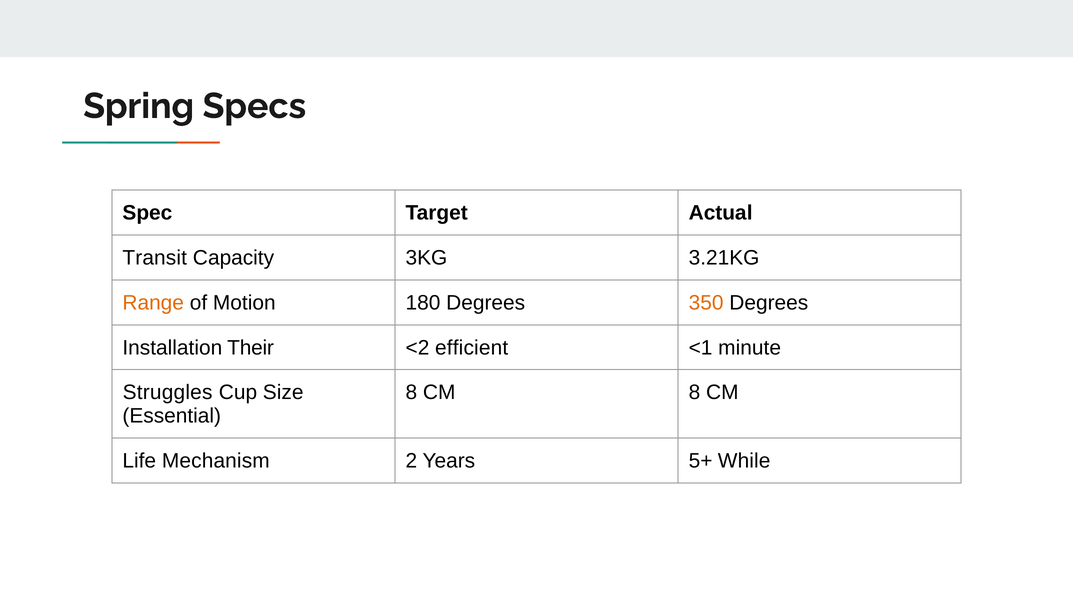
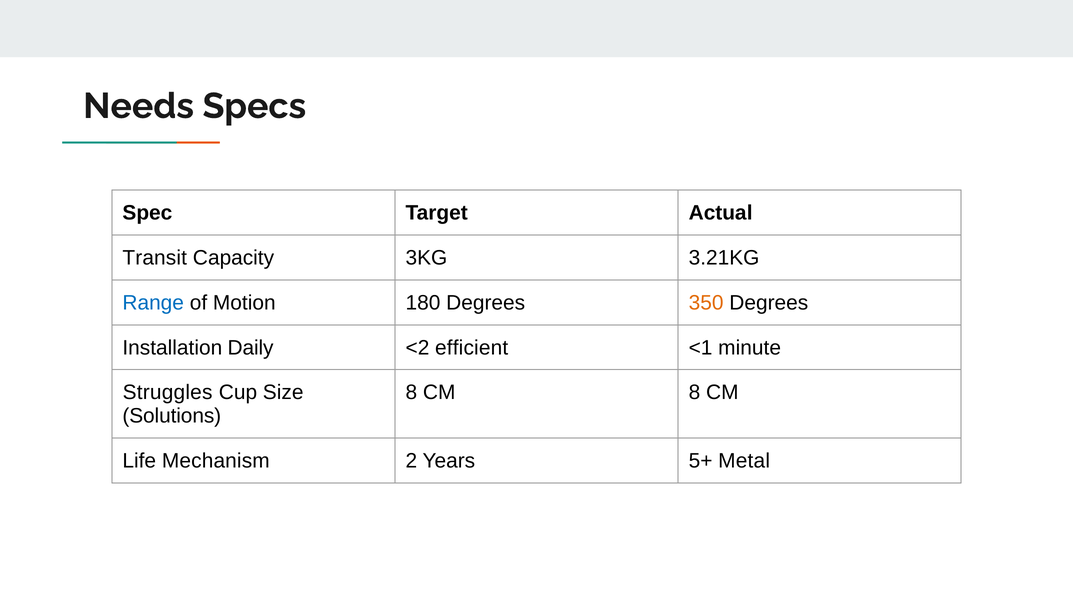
Spring: Spring -> Needs (139, 106)
Range colour: orange -> blue (153, 303)
Their: Their -> Daily (251, 347)
Essential: Essential -> Solutions (172, 416)
While: While -> Metal (744, 461)
